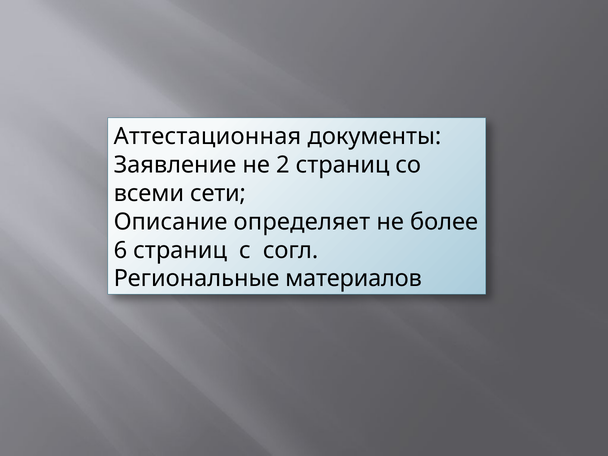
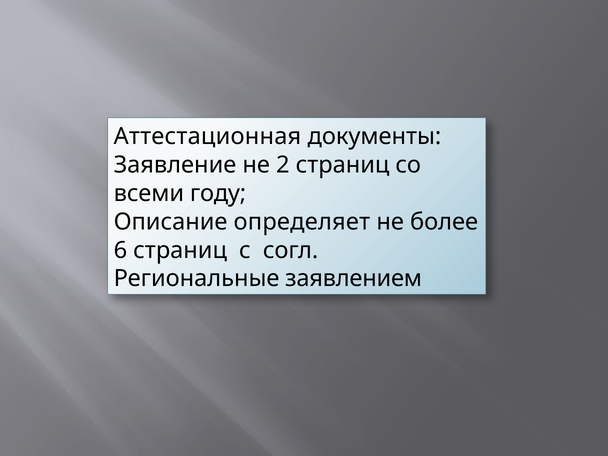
сети: сети -> году (218, 193)
материалов: материалов -> заявлением (354, 279)
